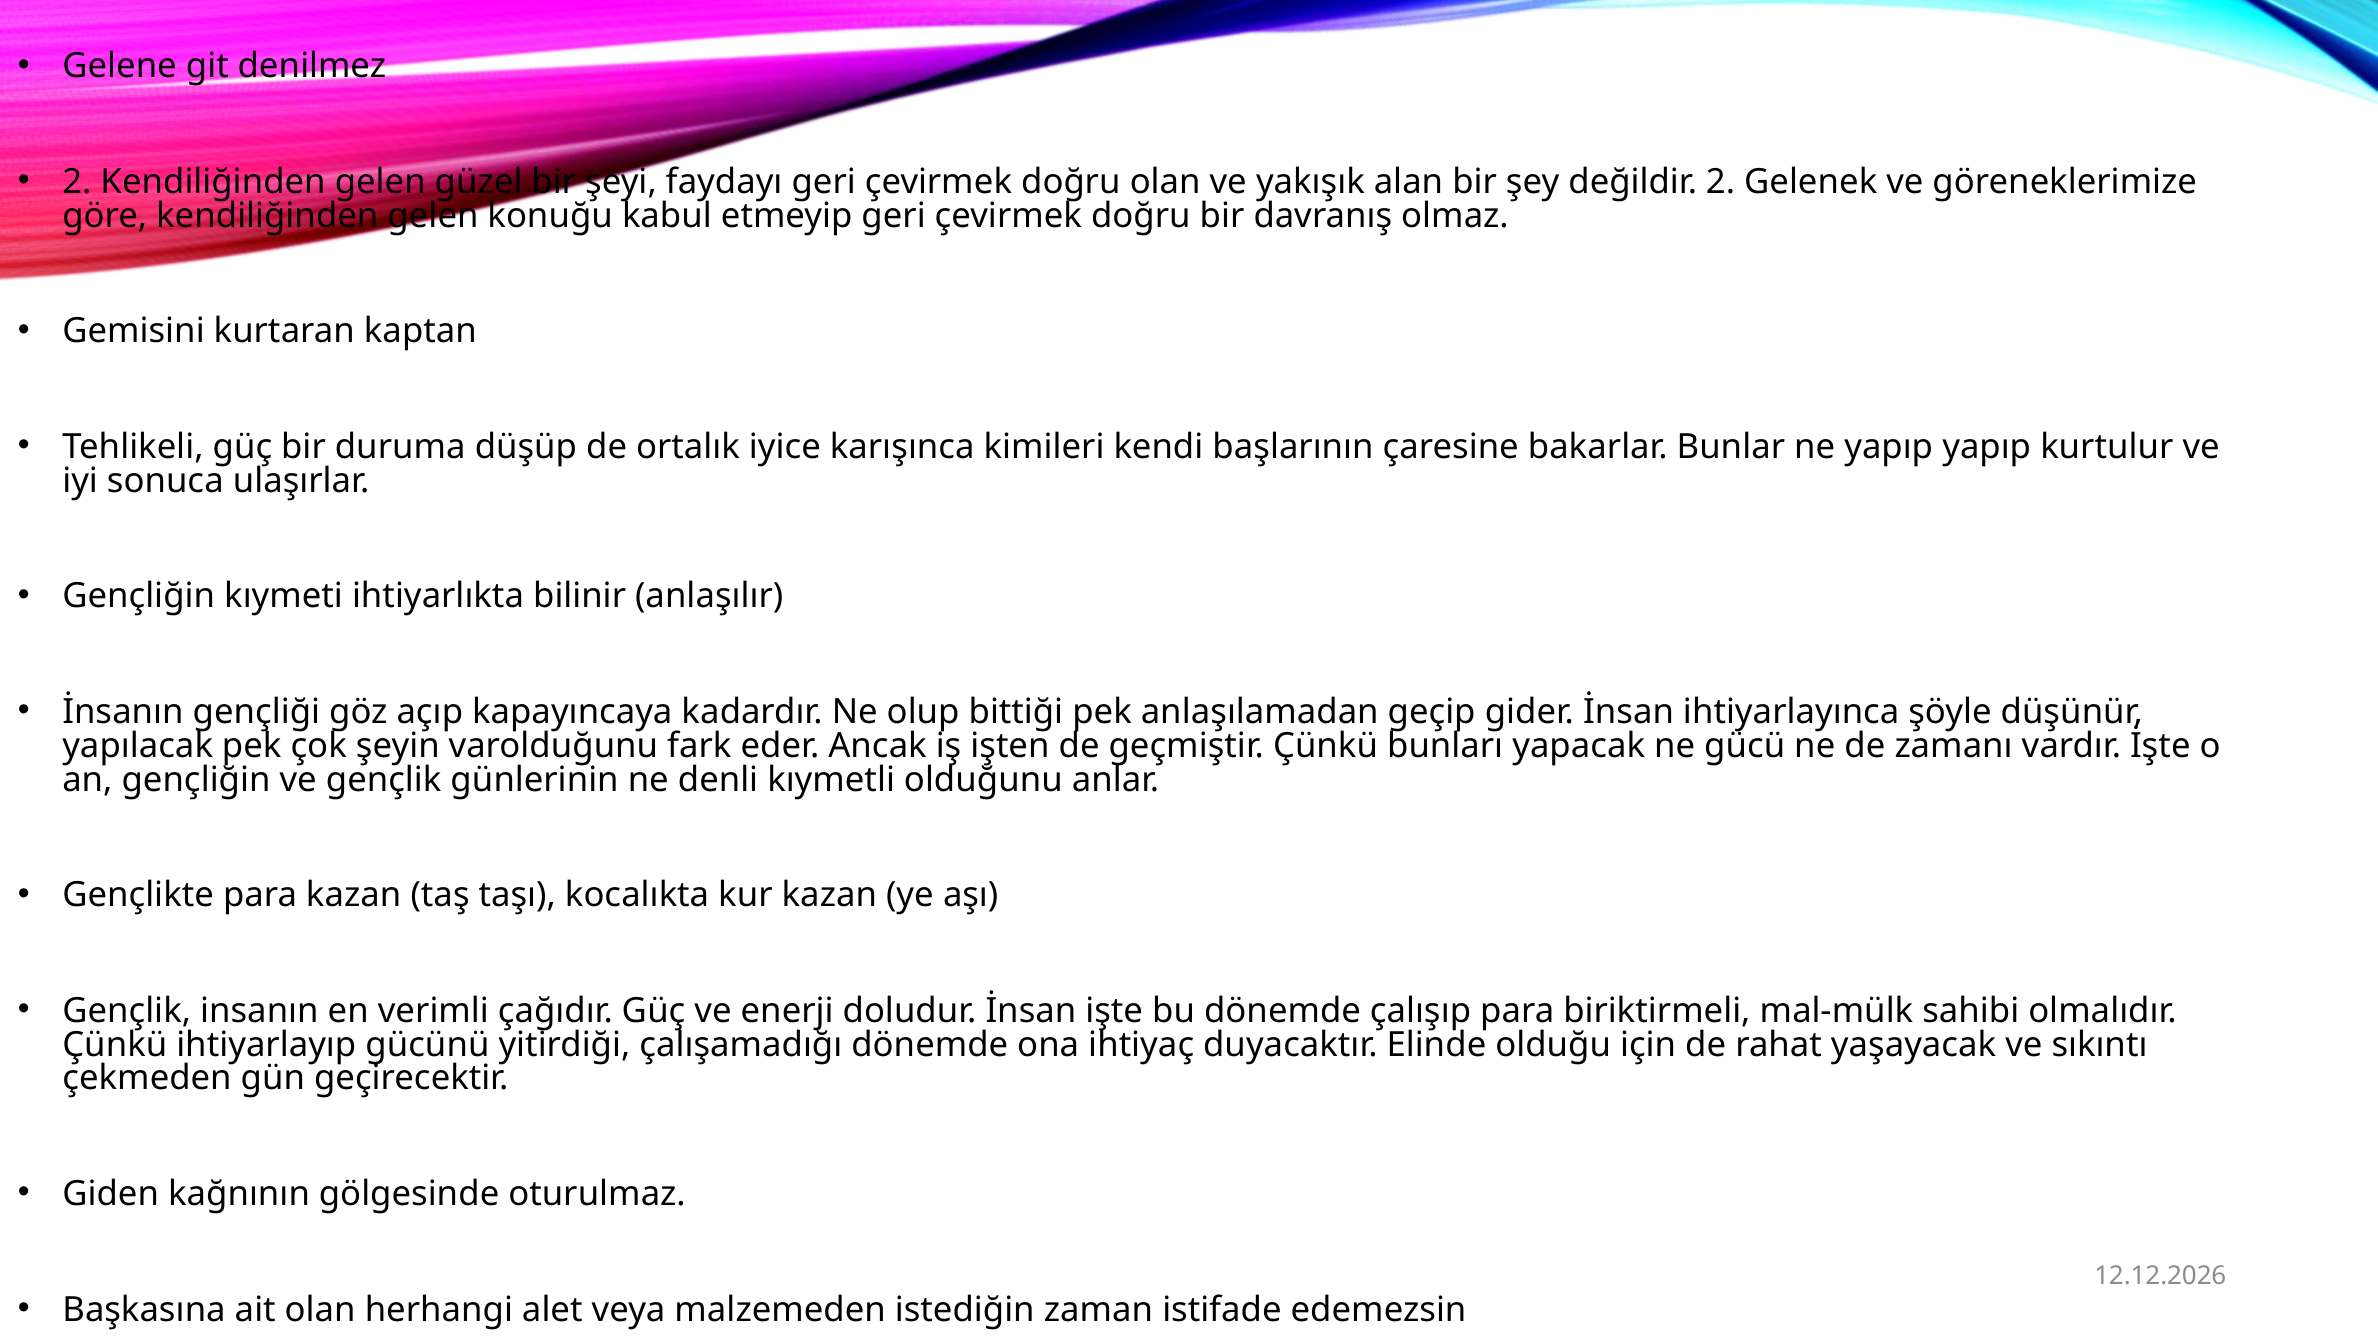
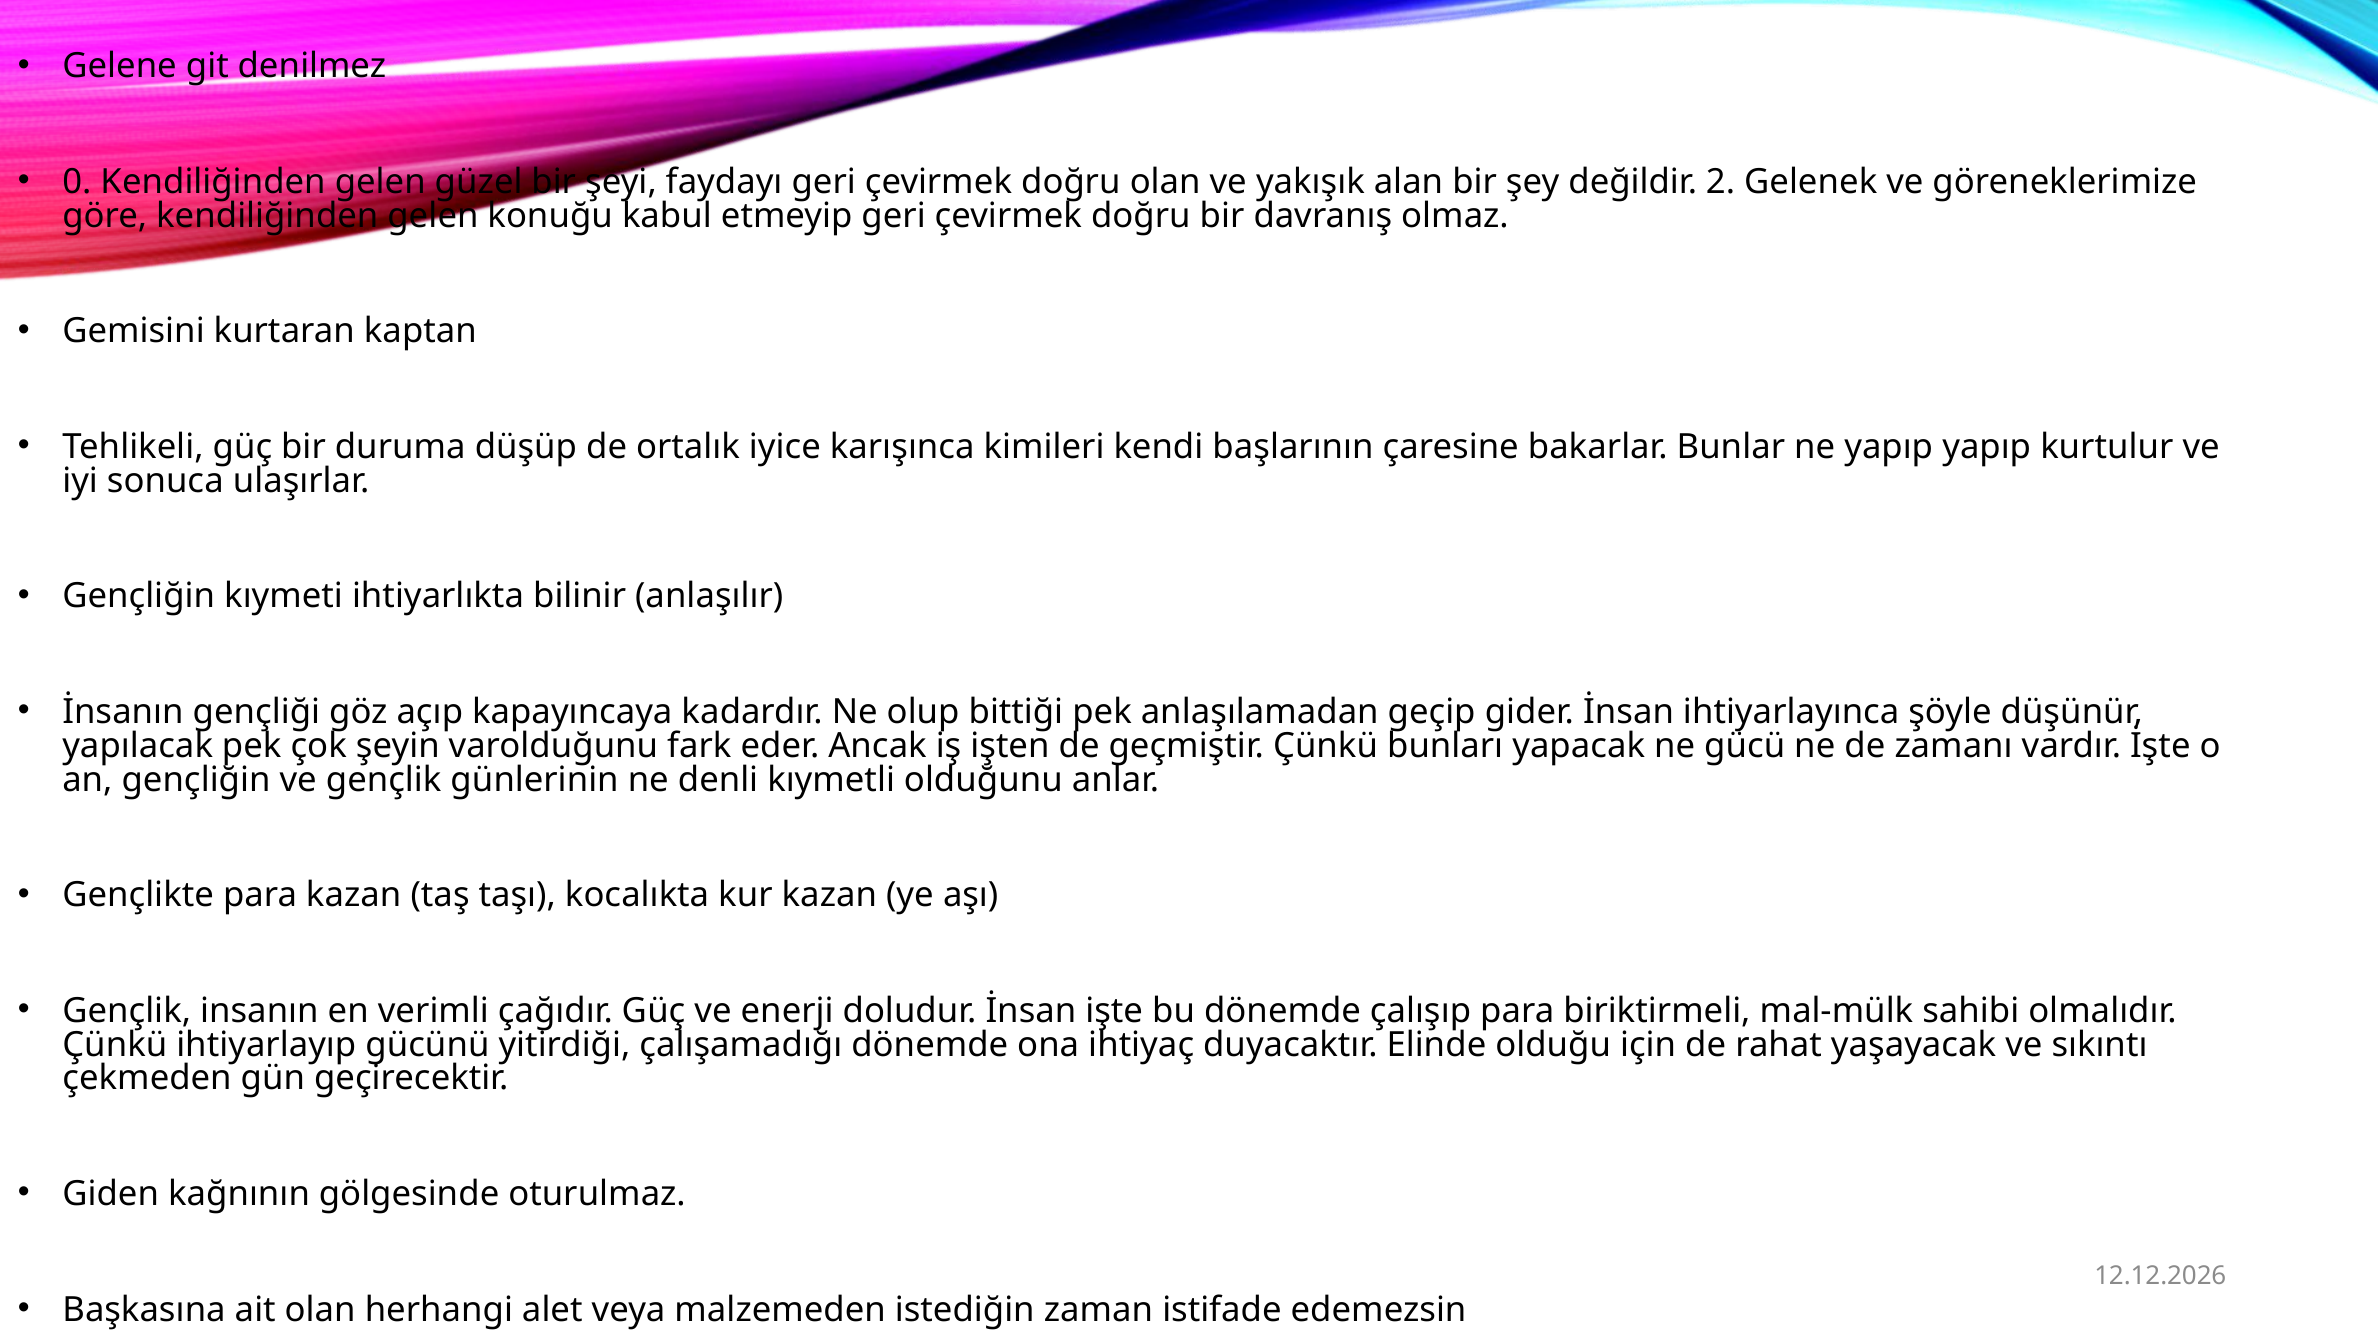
2: 2 -> 0 (77, 182)
